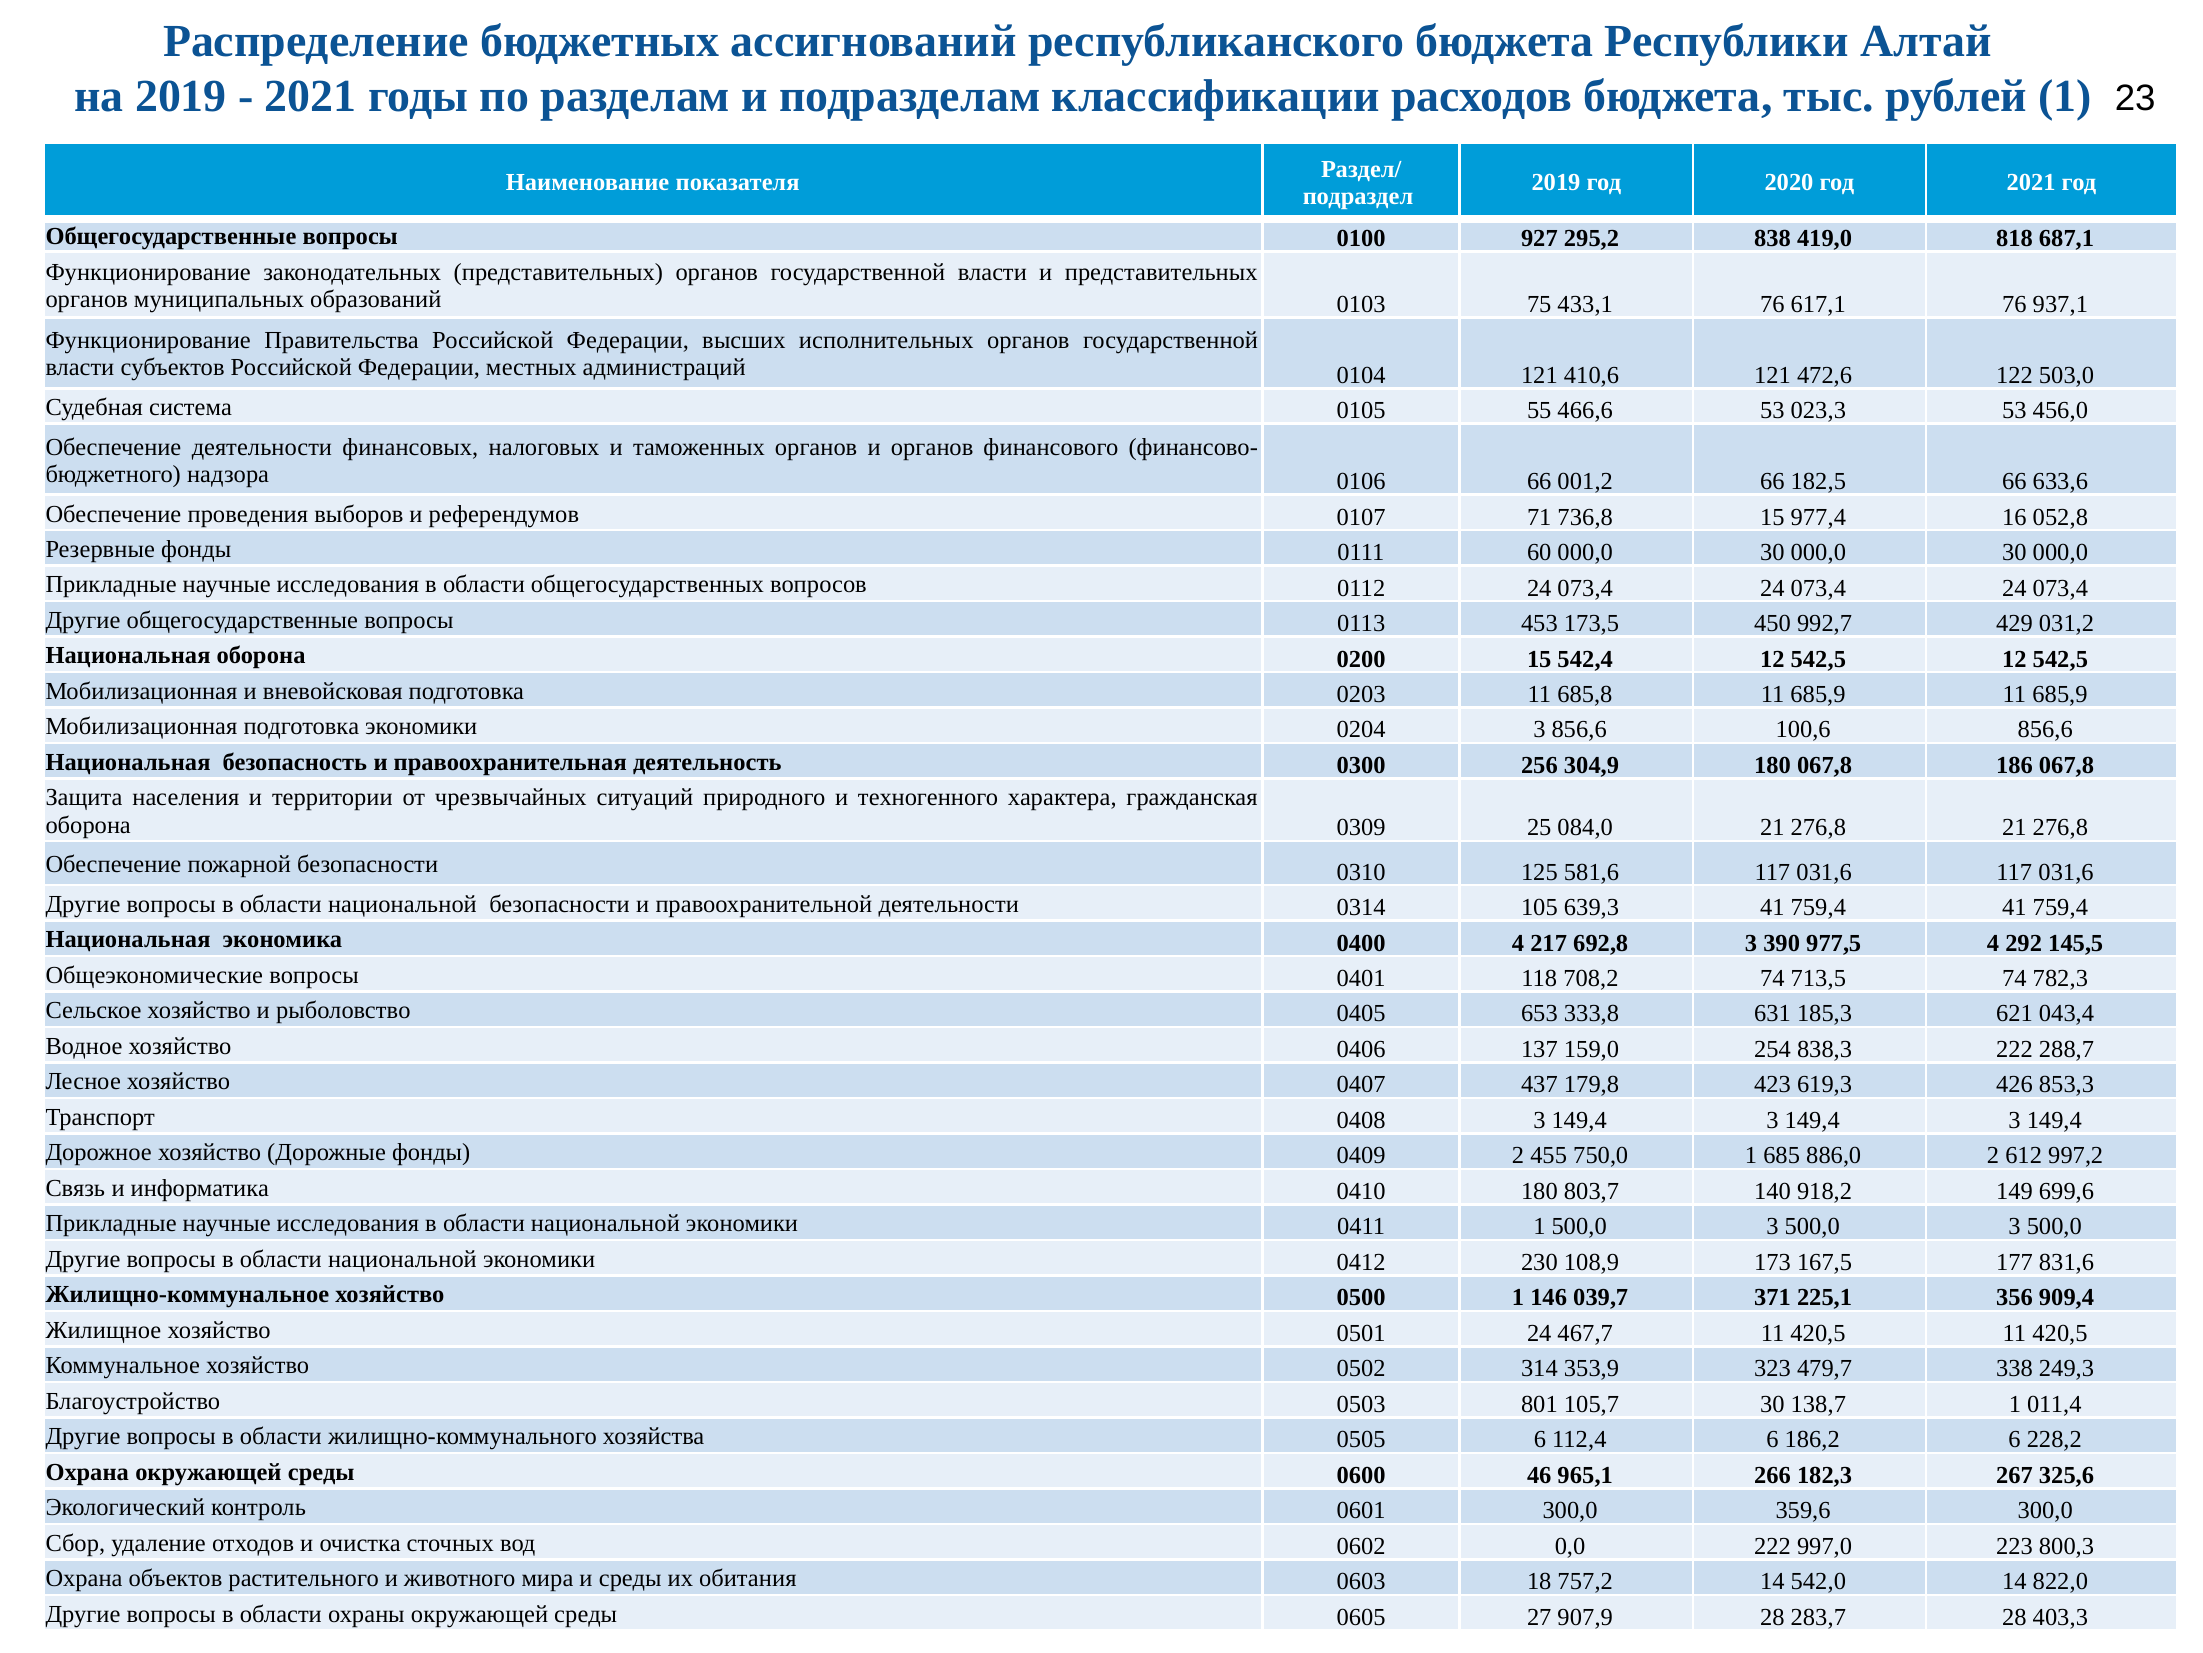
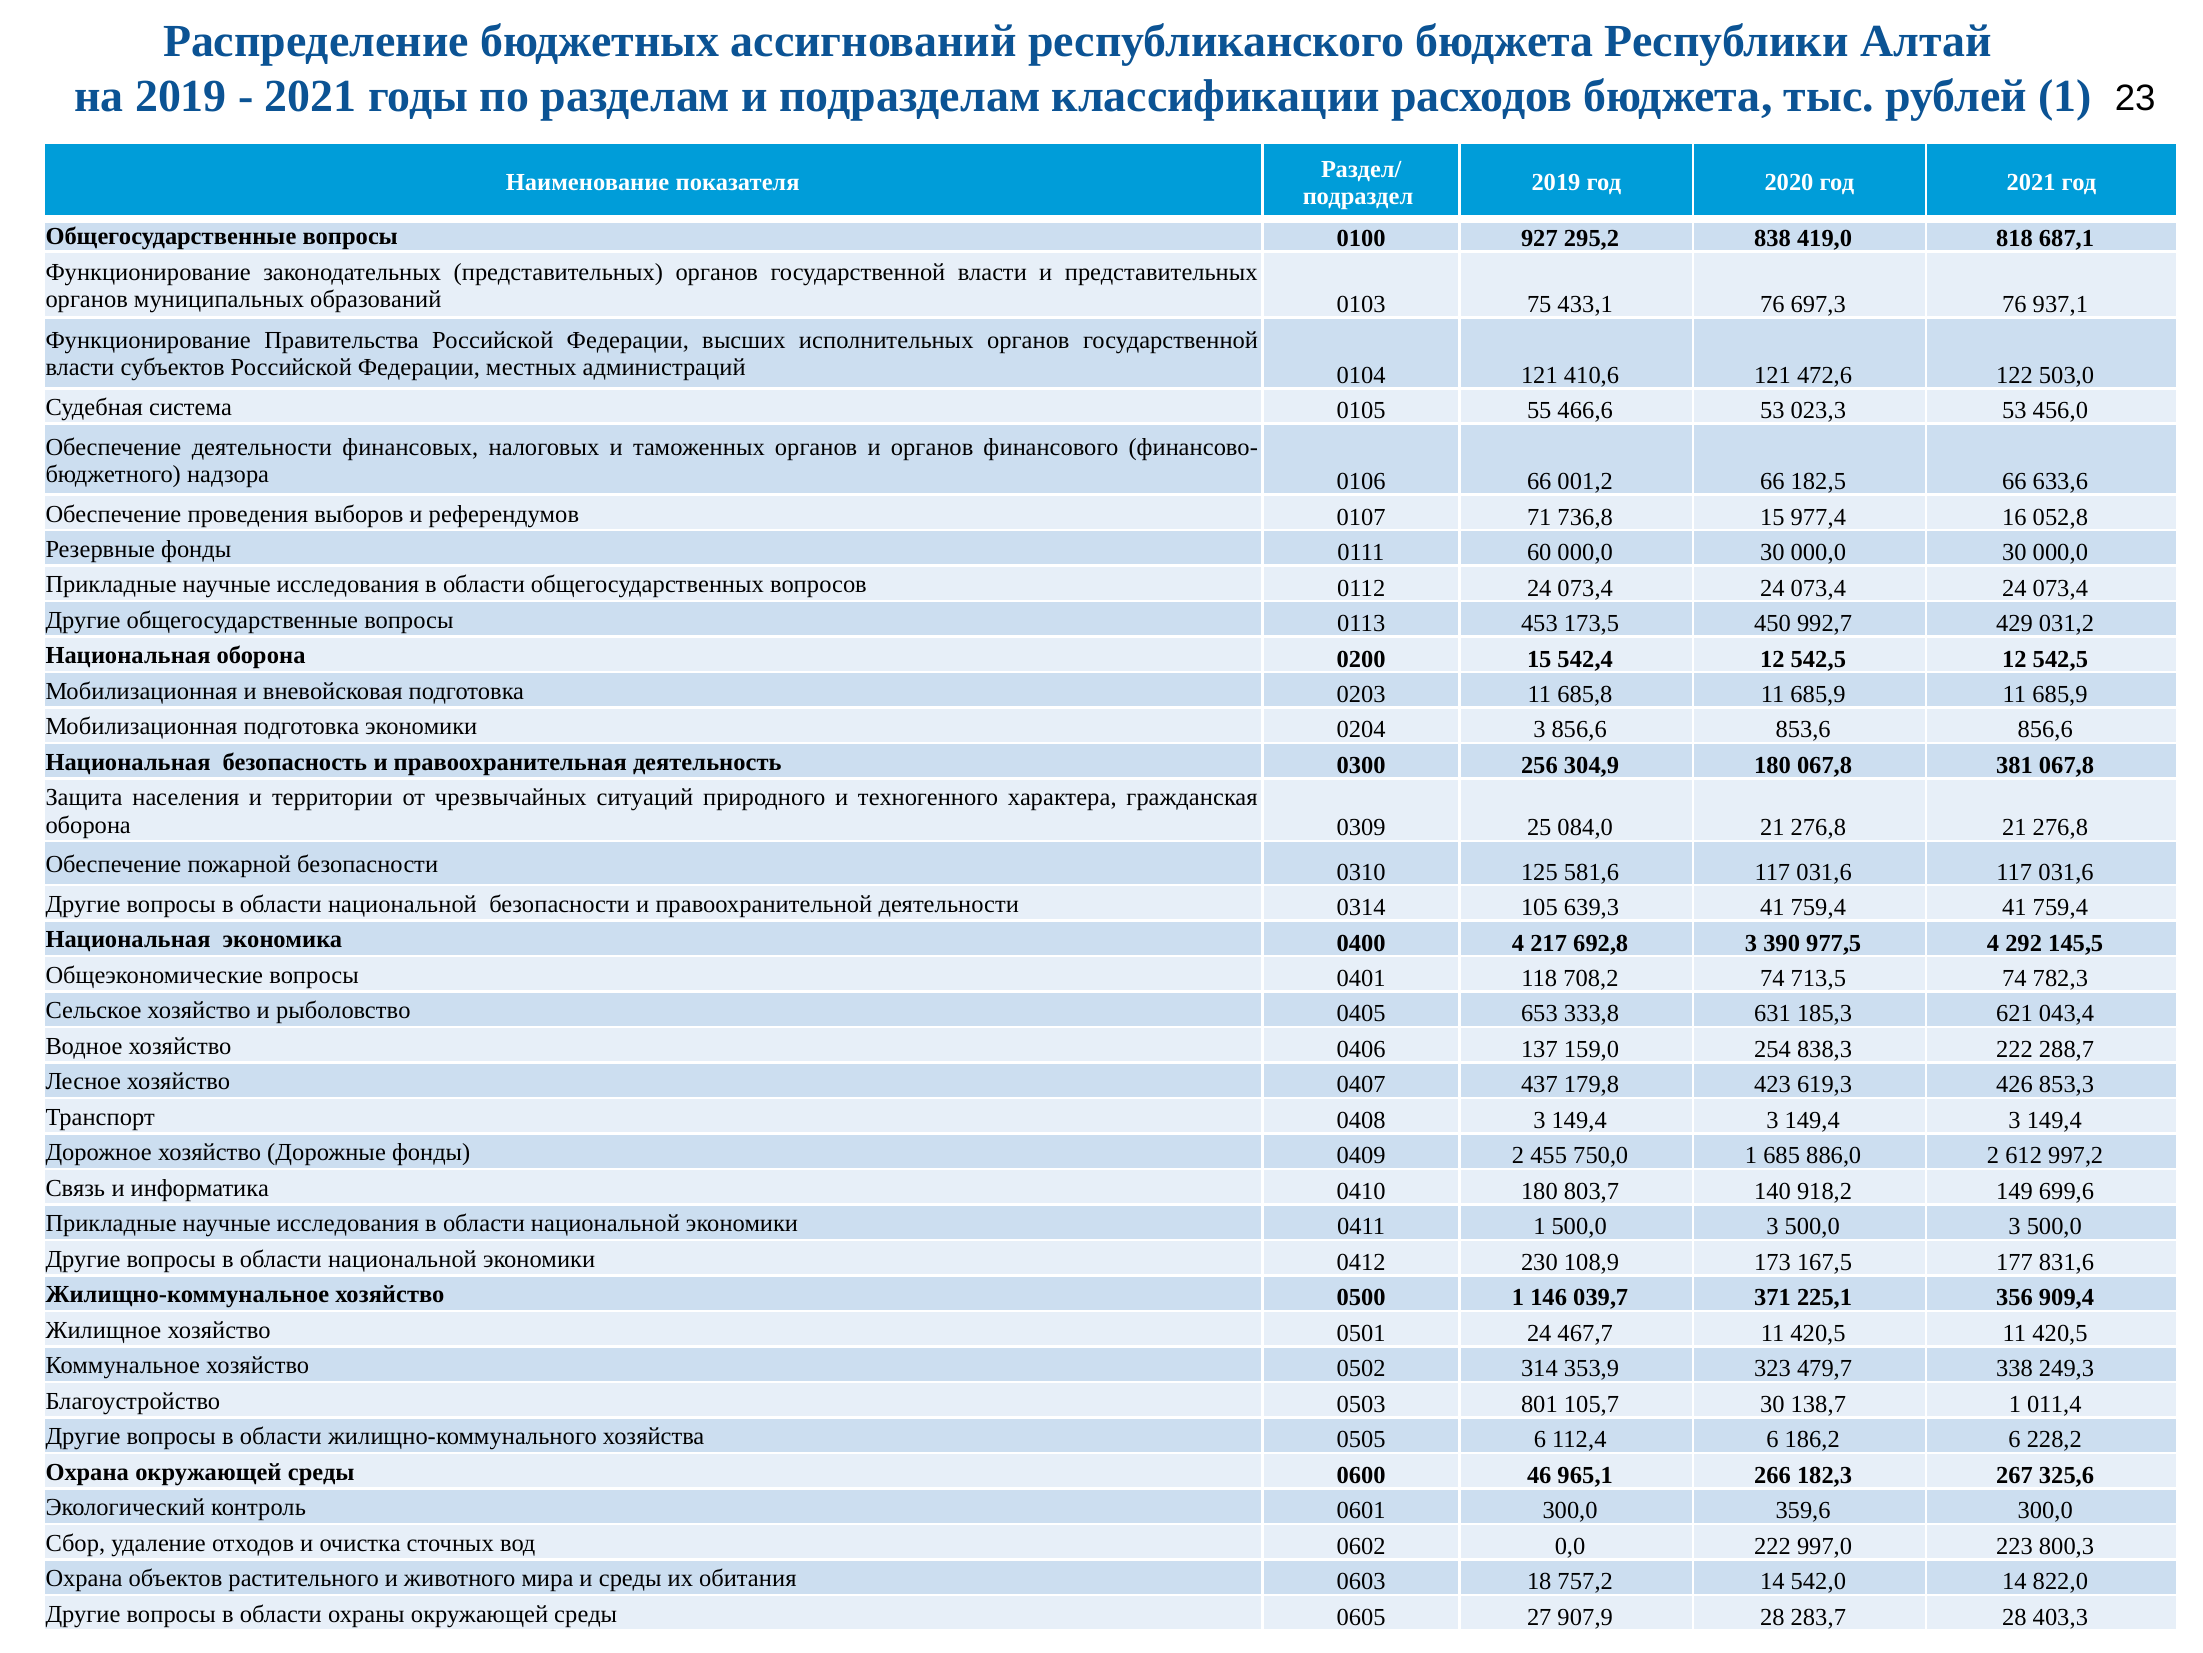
617,1: 617,1 -> 697,3 (1818, 304)
100,6: 100,6 -> 853,6 (1803, 730)
186: 186 -> 381 (2015, 765)
